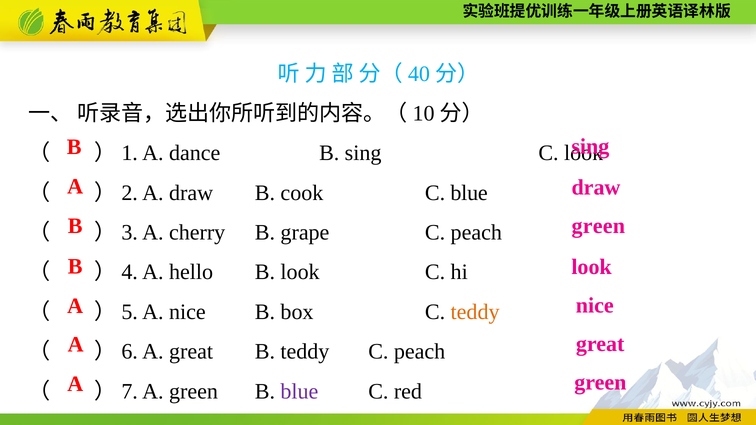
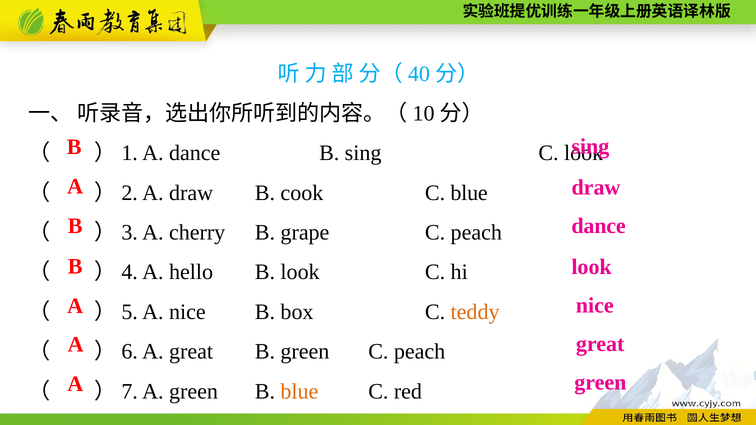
green: green -> dance (599, 226)
B teddy: teddy -> green (305, 352)
blue colour: purple -> orange (299, 392)
